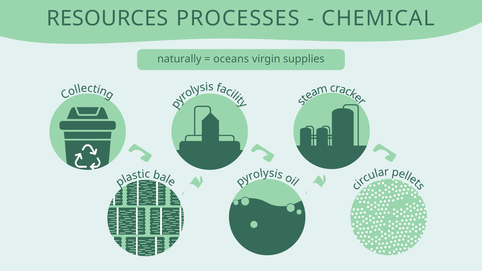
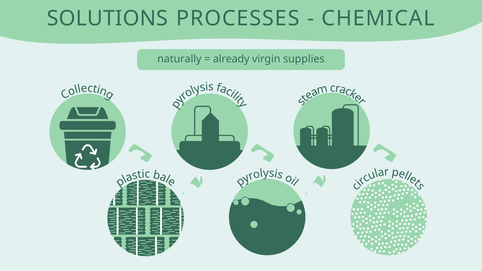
RESOURCES: RESOURCES -> SOLUTIONS (107, 18)
oceans: oceans -> already (231, 59)
